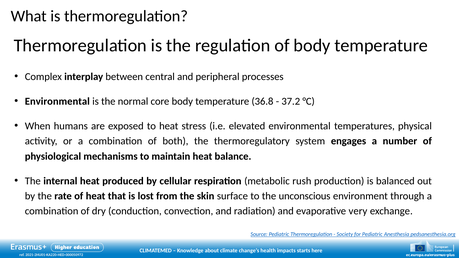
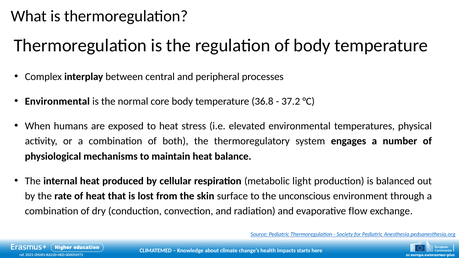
rush: rush -> light (302, 181)
very: very -> flow (358, 211)
